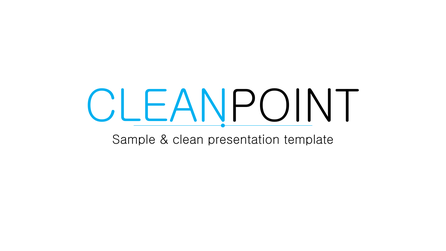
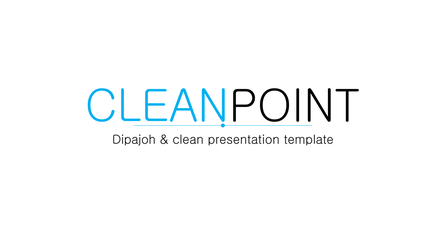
Sample: Sample -> Dipajoh (134, 140)
